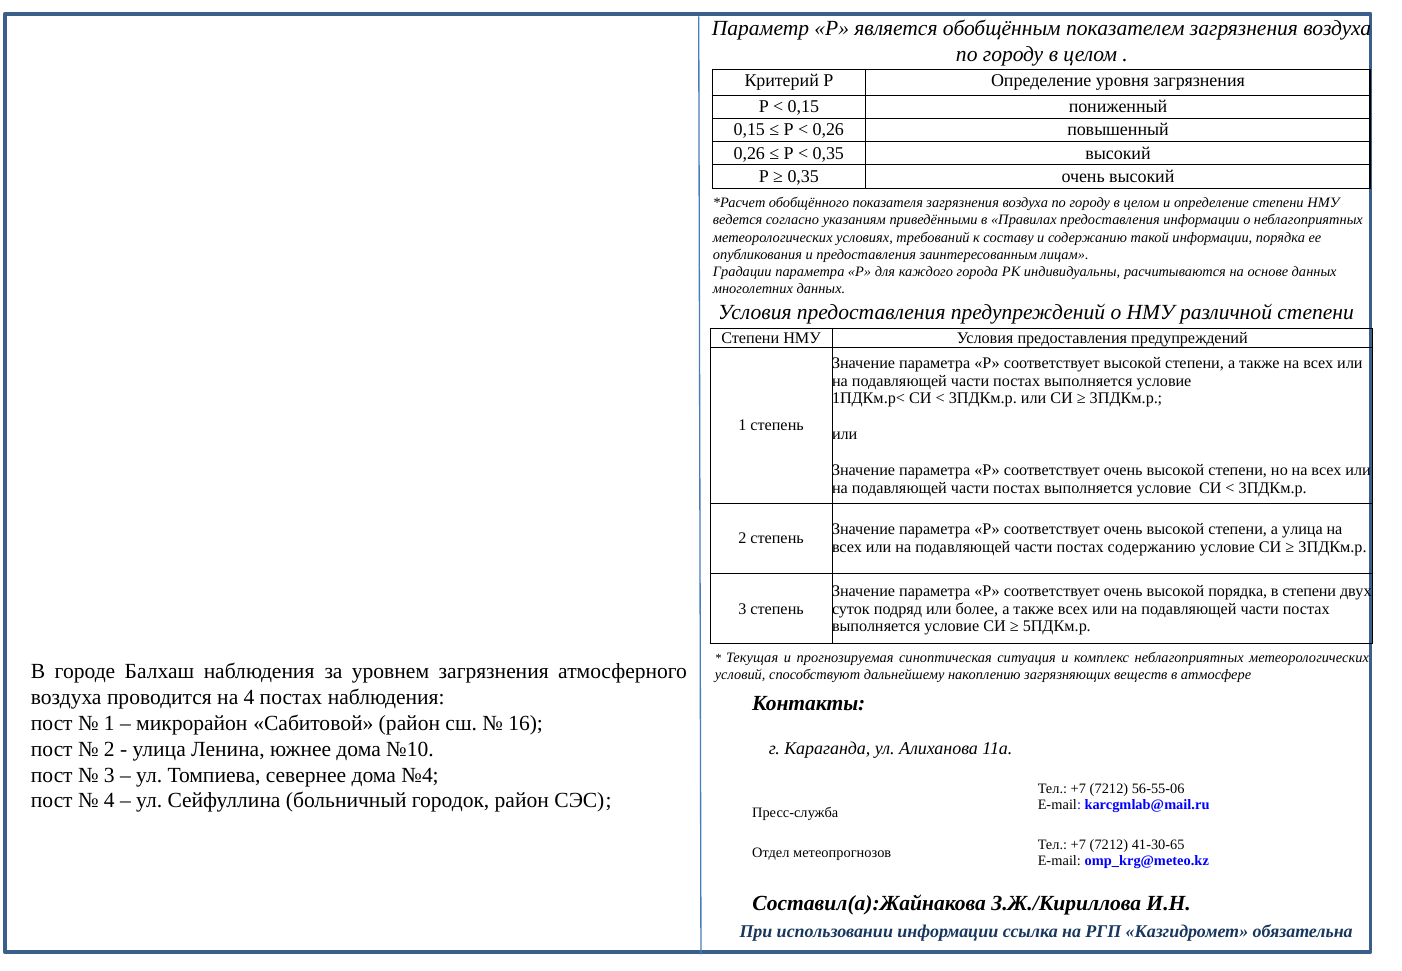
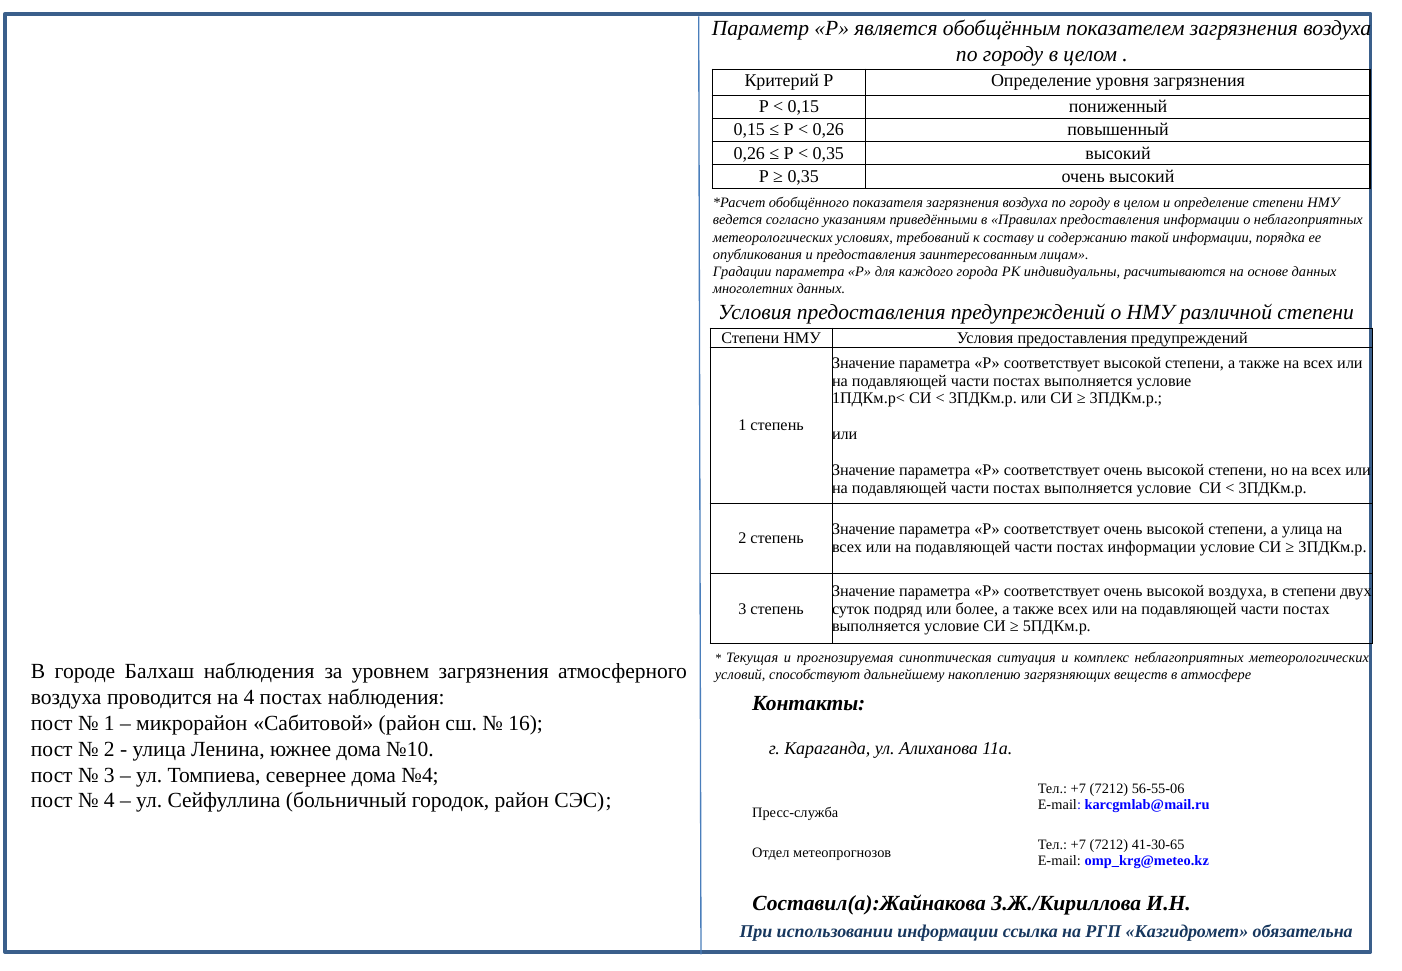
постах содержанию: содержанию -> информации (1152, 547)
высокой порядка: порядка -> воздуха (1238, 591)
